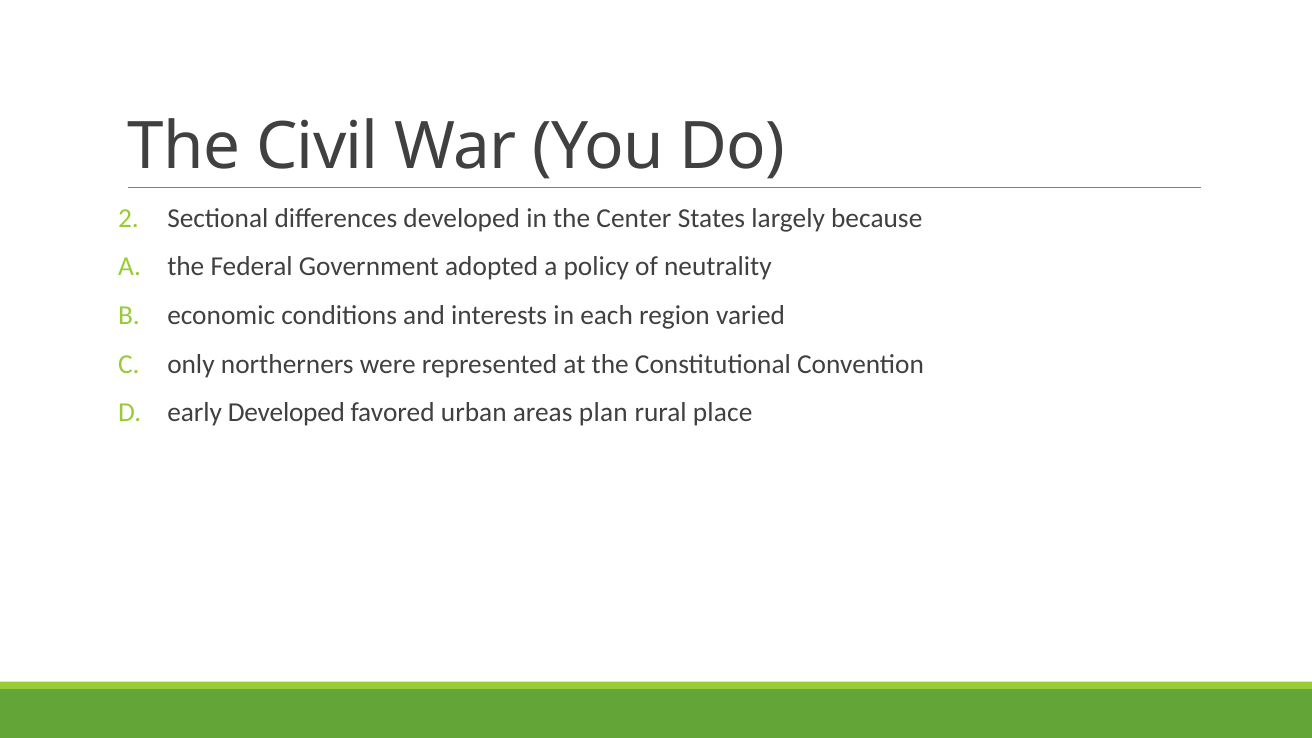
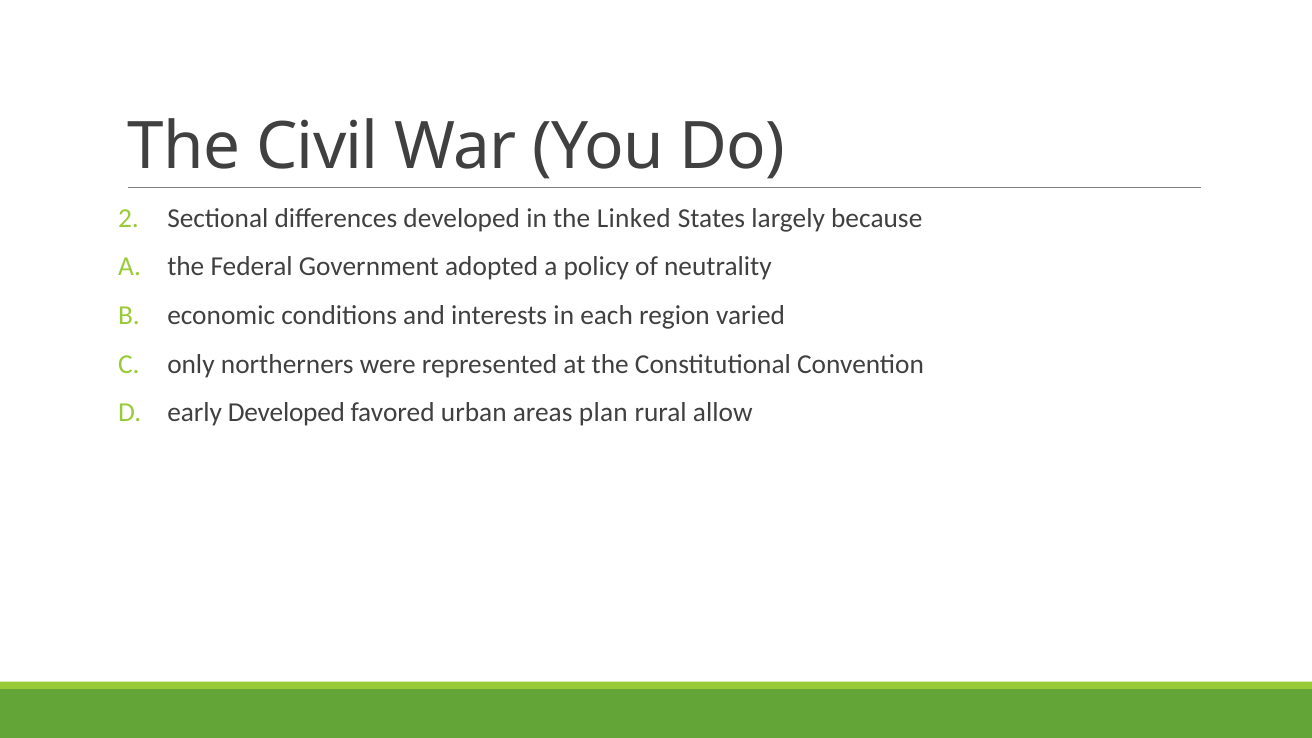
Center: Center -> Linked (634, 218)
place: place -> allow (723, 413)
